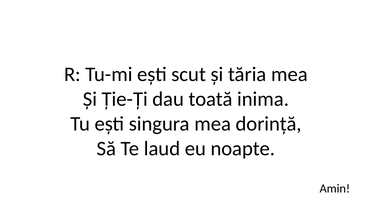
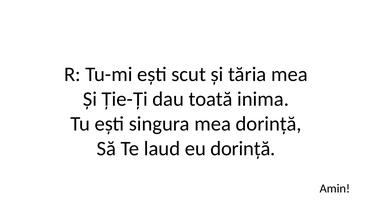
eu noapte: noapte -> dorință (243, 149)
